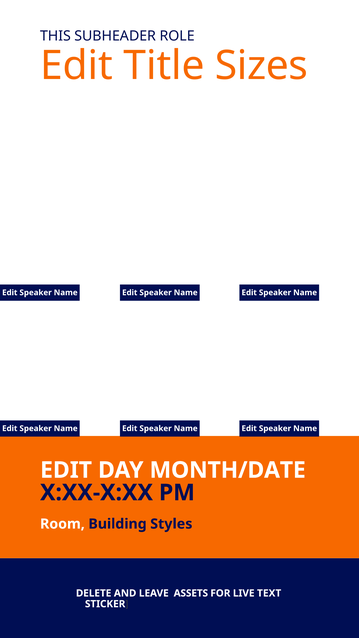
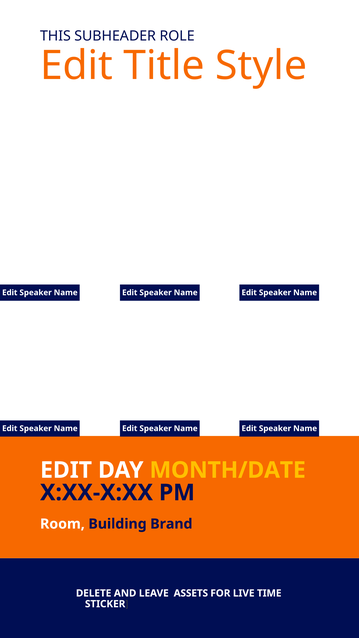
Sizes: Sizes -> Style (261, 66)
MONTH/DATE colour: white -> yellow (228, 470)
Styles: Styles -> Brand (171, 524)
TEXT: TEXT -> TIME (269, 593)
